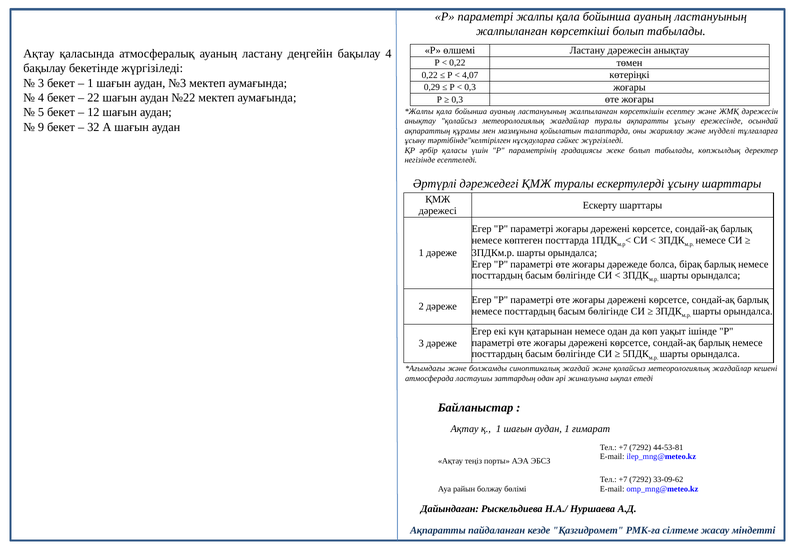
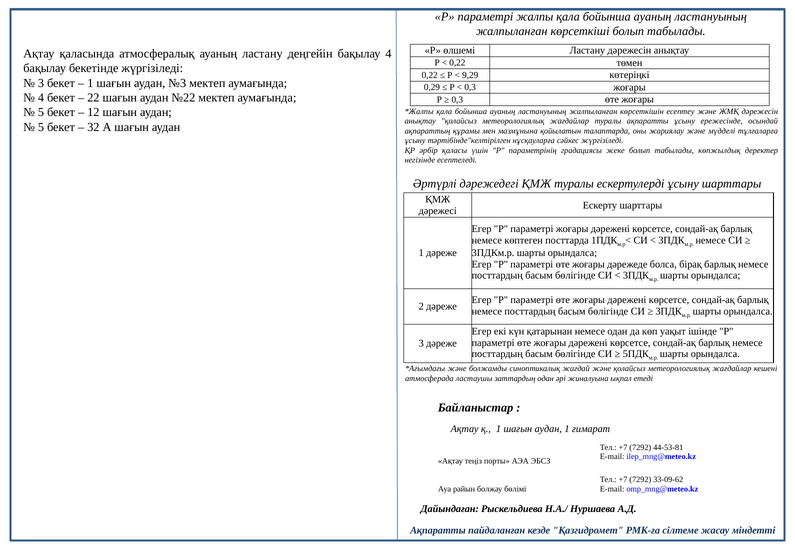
4,07: 4,07 -> 9,29 (470, 75)
9: 9 -> 5 (41, 127)
